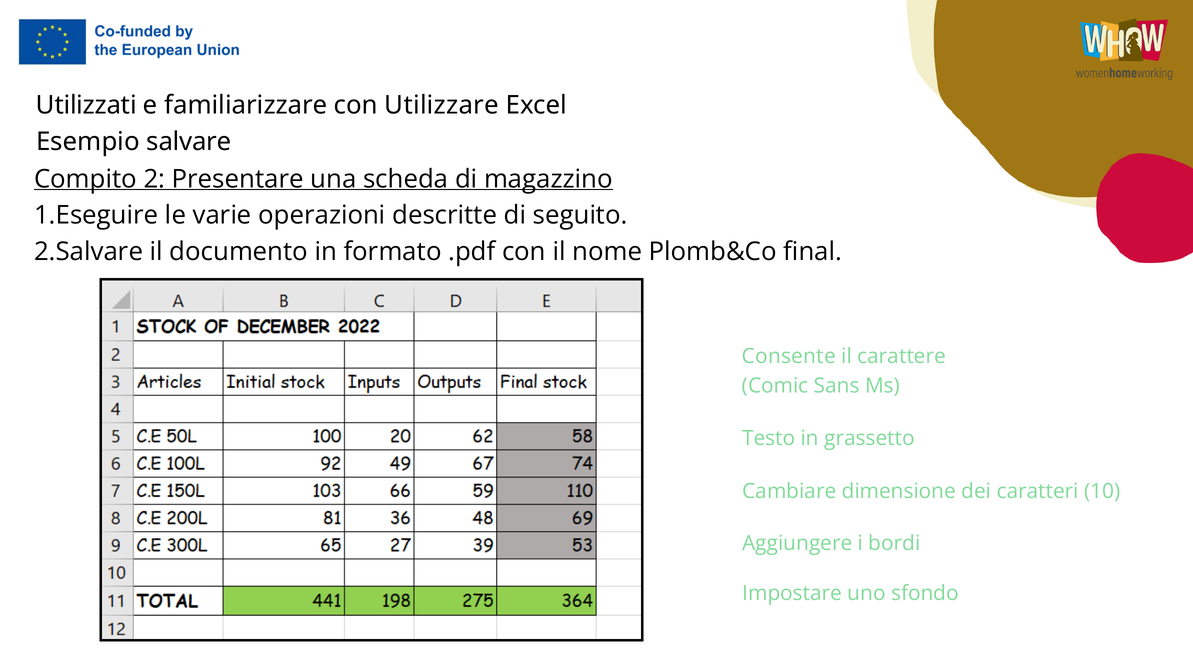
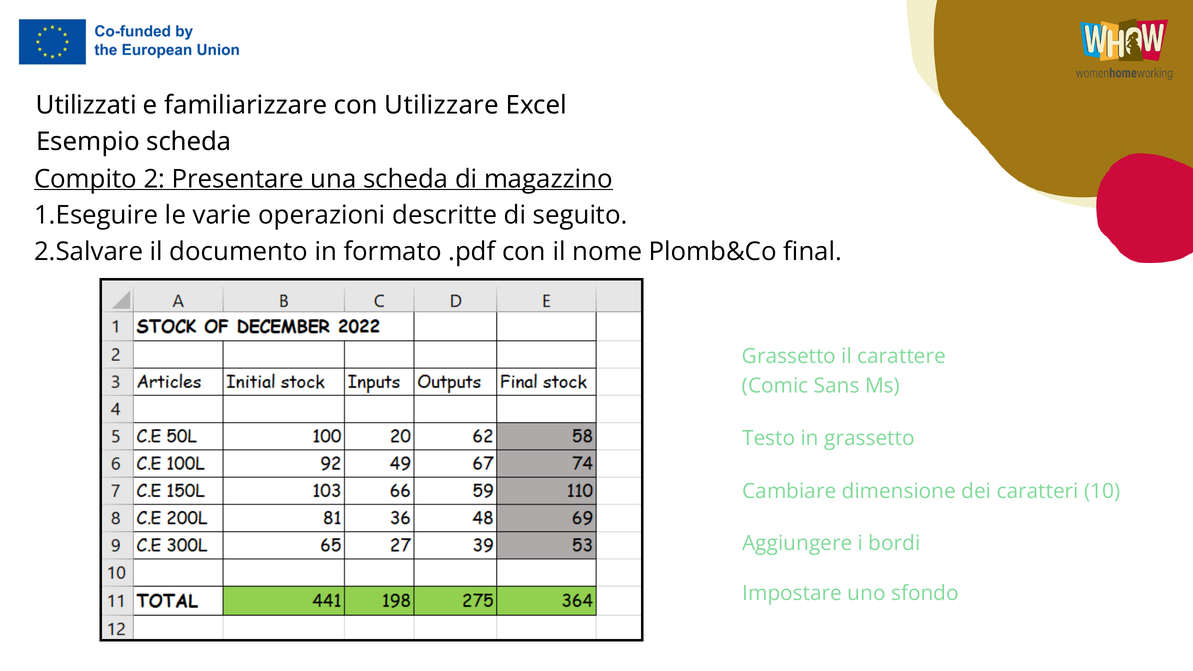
Esempio salvare: salvare -> scheda (189, 142)
Consente: Consente -> Grassetto (789, 356)
